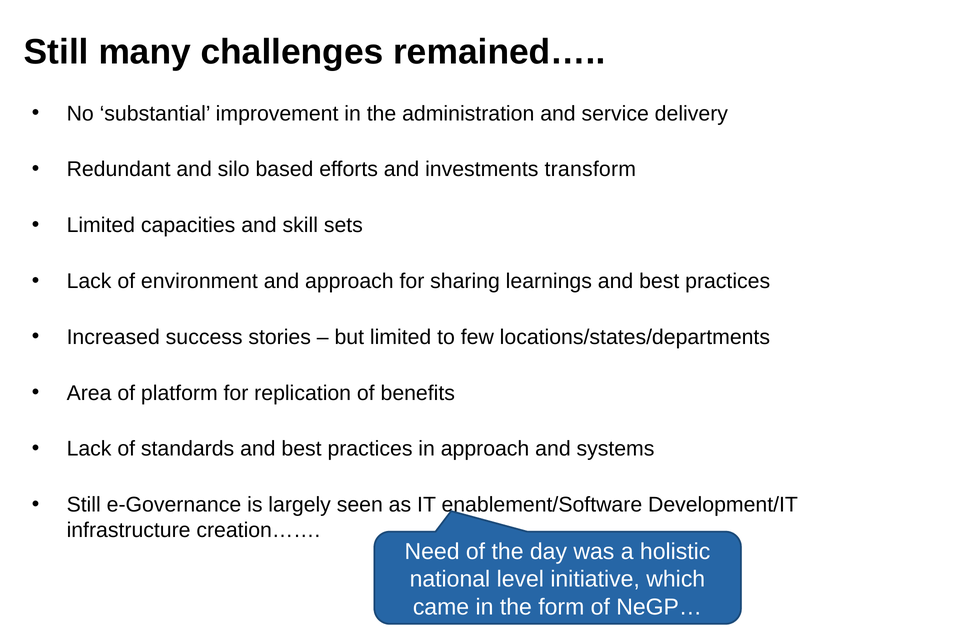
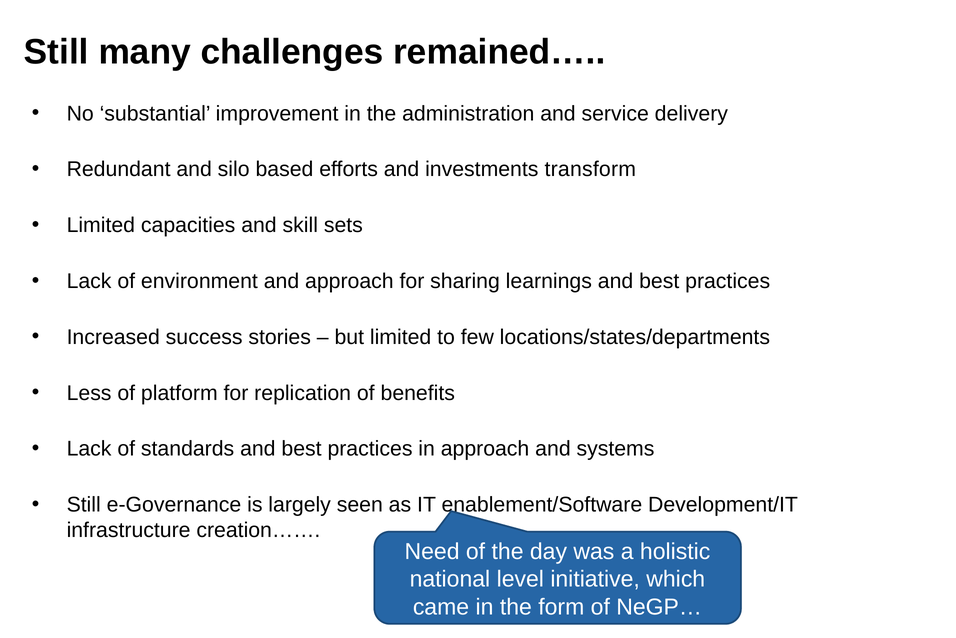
Area: Area -> Less (89, 393)
